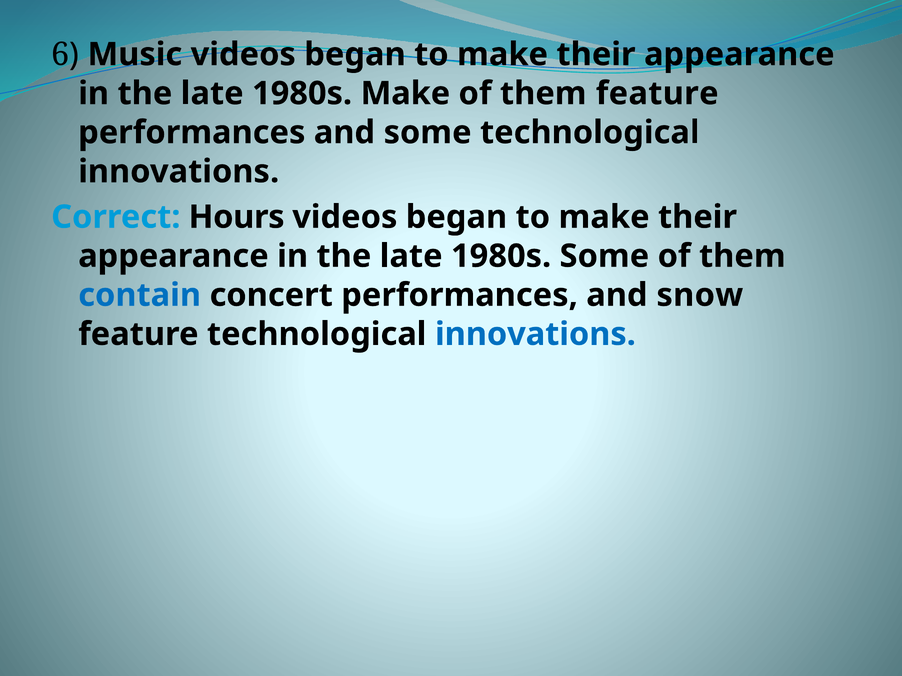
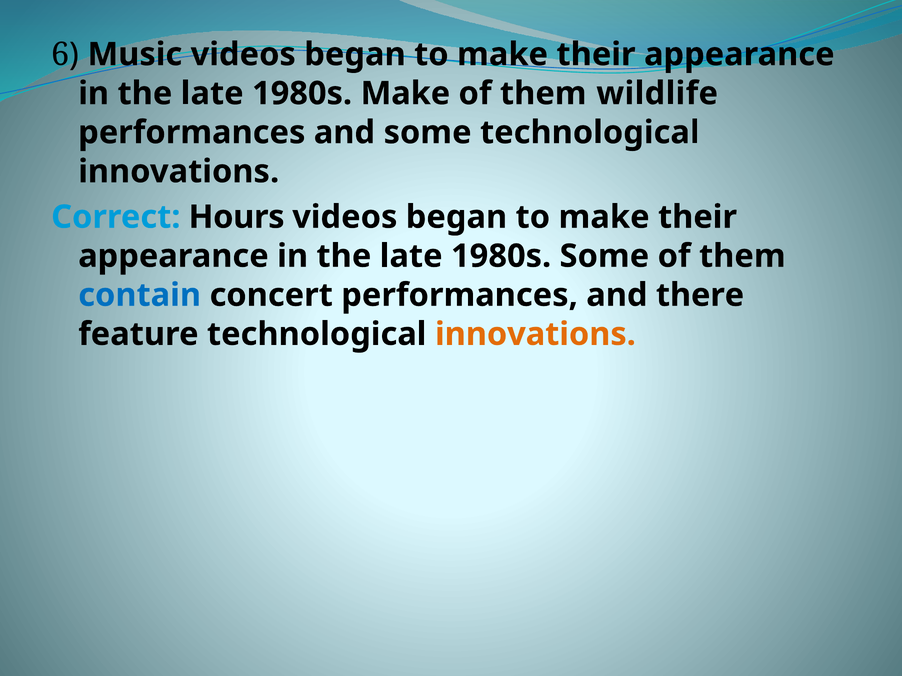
them feature: feature -> wildlife (657, 94)
snow: snow -> there (700, 295)
innovations colour: blue -> orange (535, 334)
